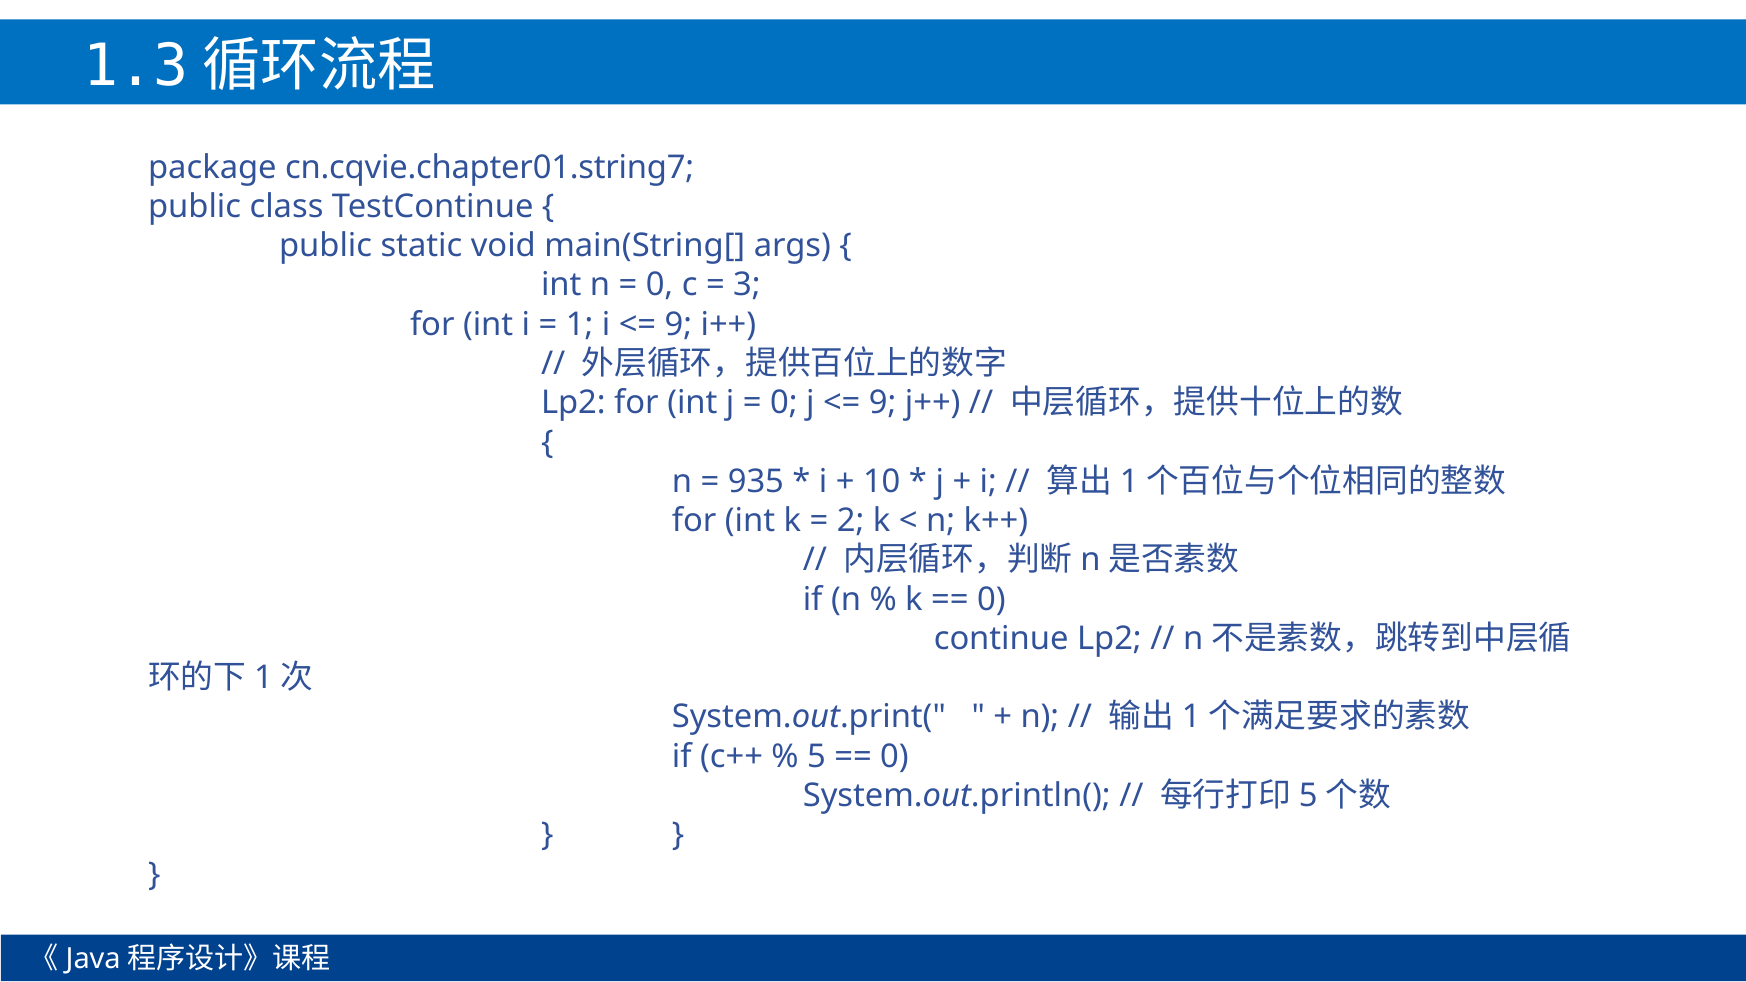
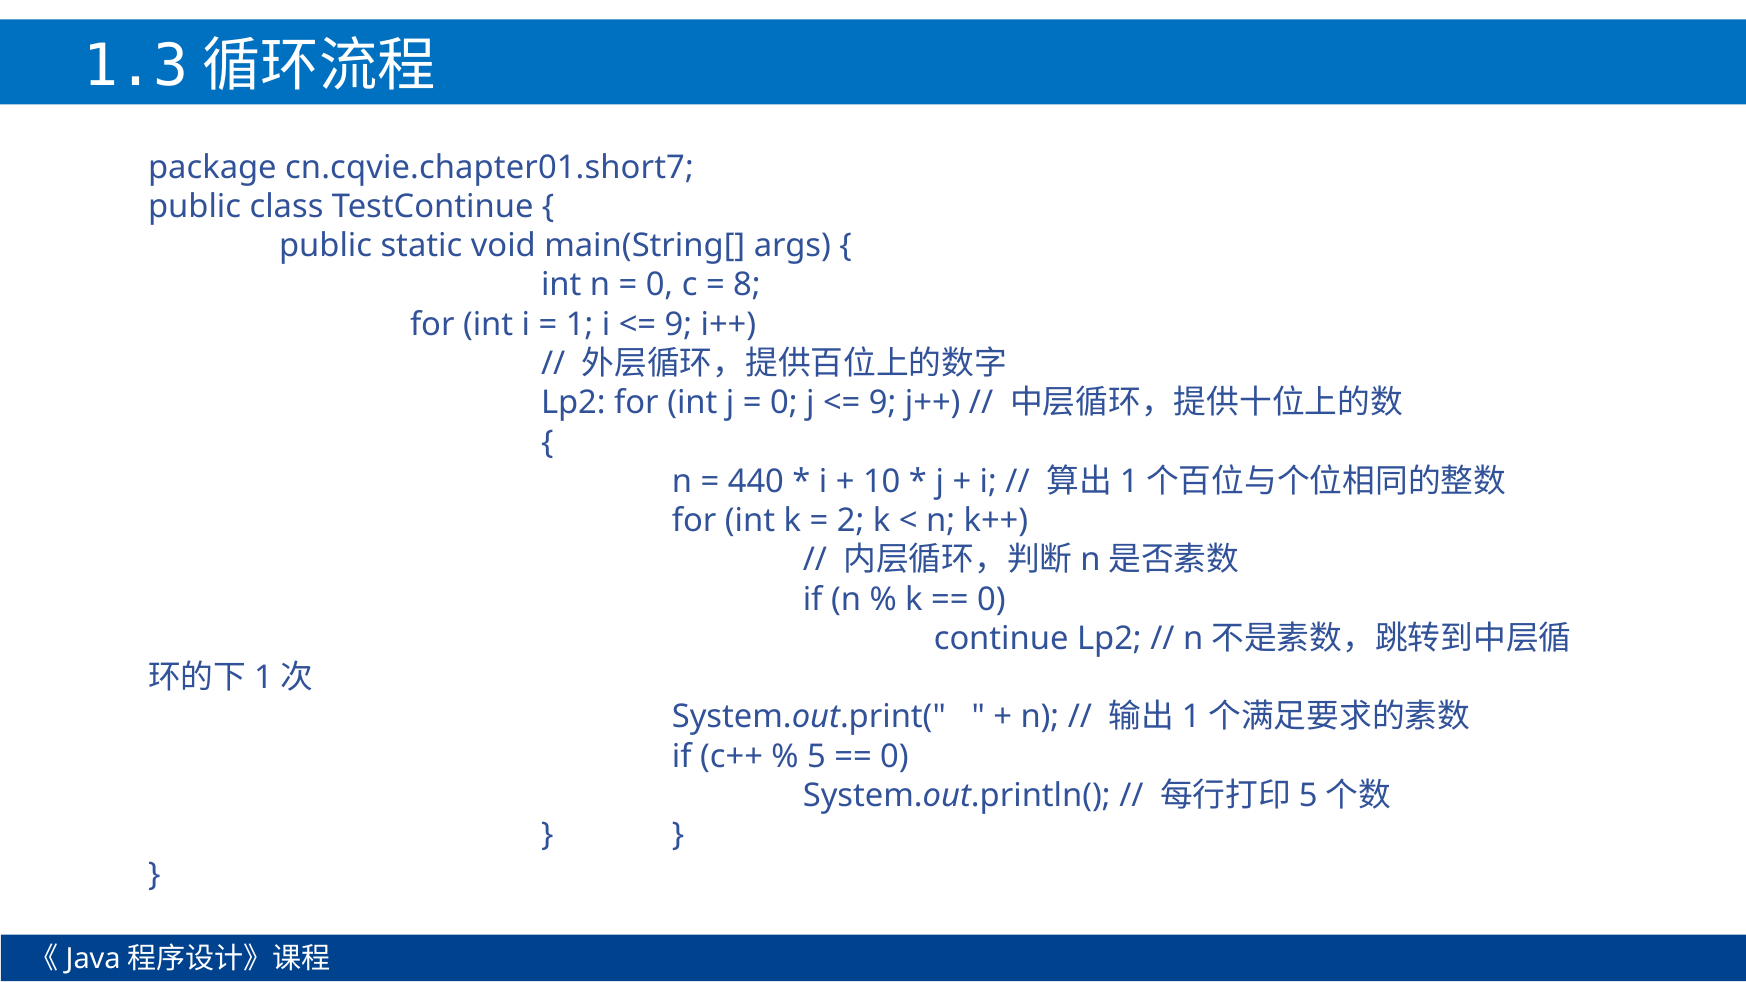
cn.cqvie.chapter01.string7: cn.cqvie.chapter01.string7 -> cn.cqvie.chapter01.short7 (489, 167)
3: 3 -> 8 (747, 285)
935: 935 -> 440 (756, 482)
